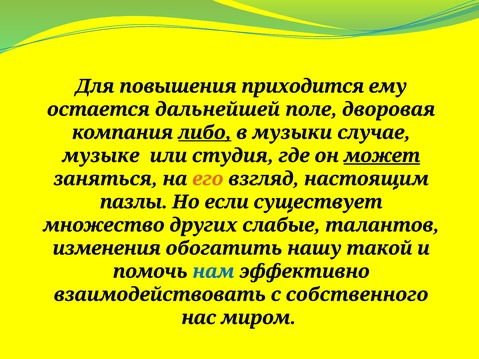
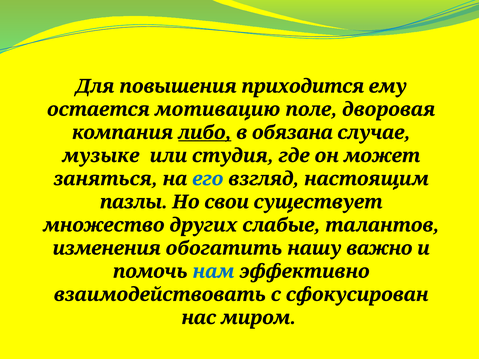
дальнейшей: дальнейшей -> мотивацию (218, 110)
музыки: музыки -> обязана (292, 133)
может underline: present -> none (382, 156)
его colour: orange -> blue (208, 179)
если: если -> свои (227, 202)
такой: такой -> важно (379, 248)
собственного: собственного -> сфокусирован (357, 295)
